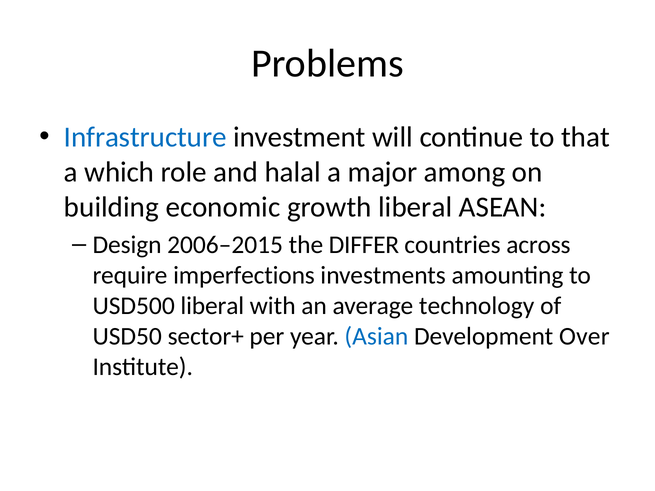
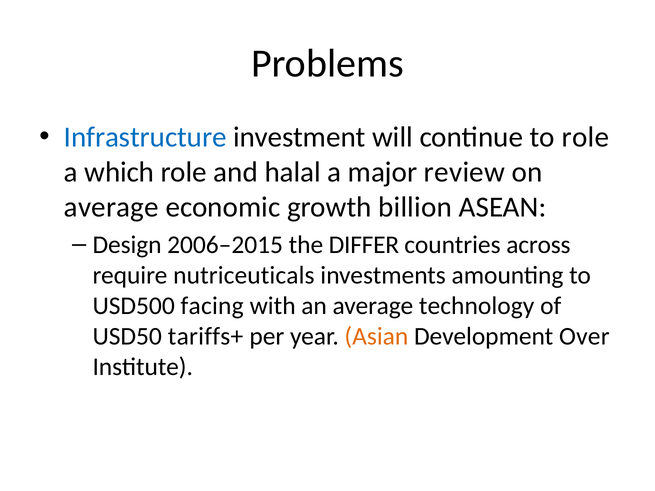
to that: that -> role (585, 137)
among: among -> review (464, 172)
building: building -> average (111, 207)
growth liberal: liberal -> billion (415, 207)
imperfections: imperfections -> nutriceuticals (244, 275)
USD500 liberal: liberal -> facing (212, 306)
sector+: sector+ -> tariffs+ (206, 336)
Asian colour: blue -> orange (376, 336)
